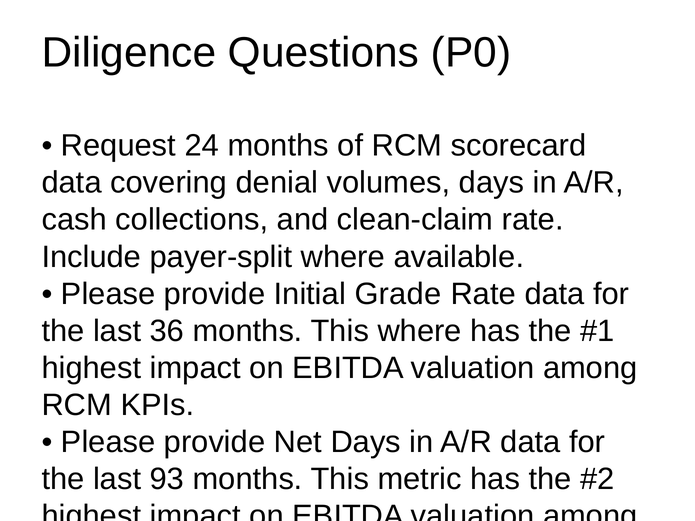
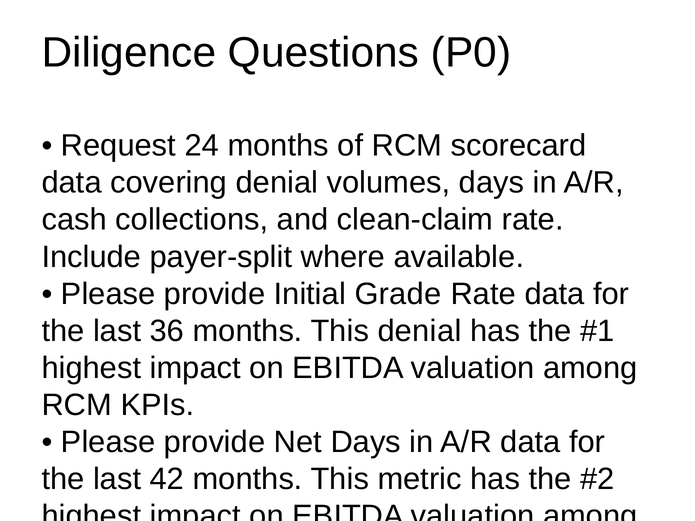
This where: where -> denial (419, 331)
93: 93 -> 42 (167, 479)
